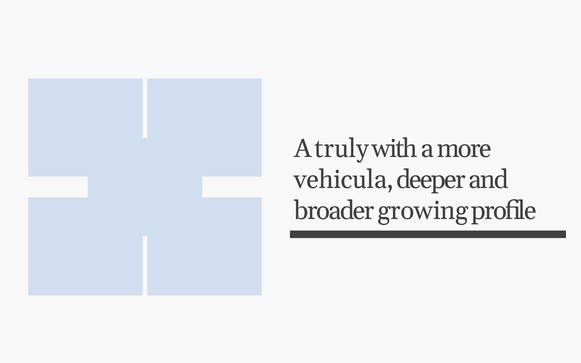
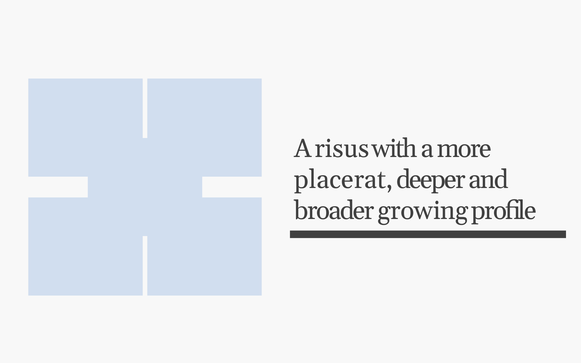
truly: truly -> risus (342, 149)
vehicula: vehicula -> placerat (344, 180)
